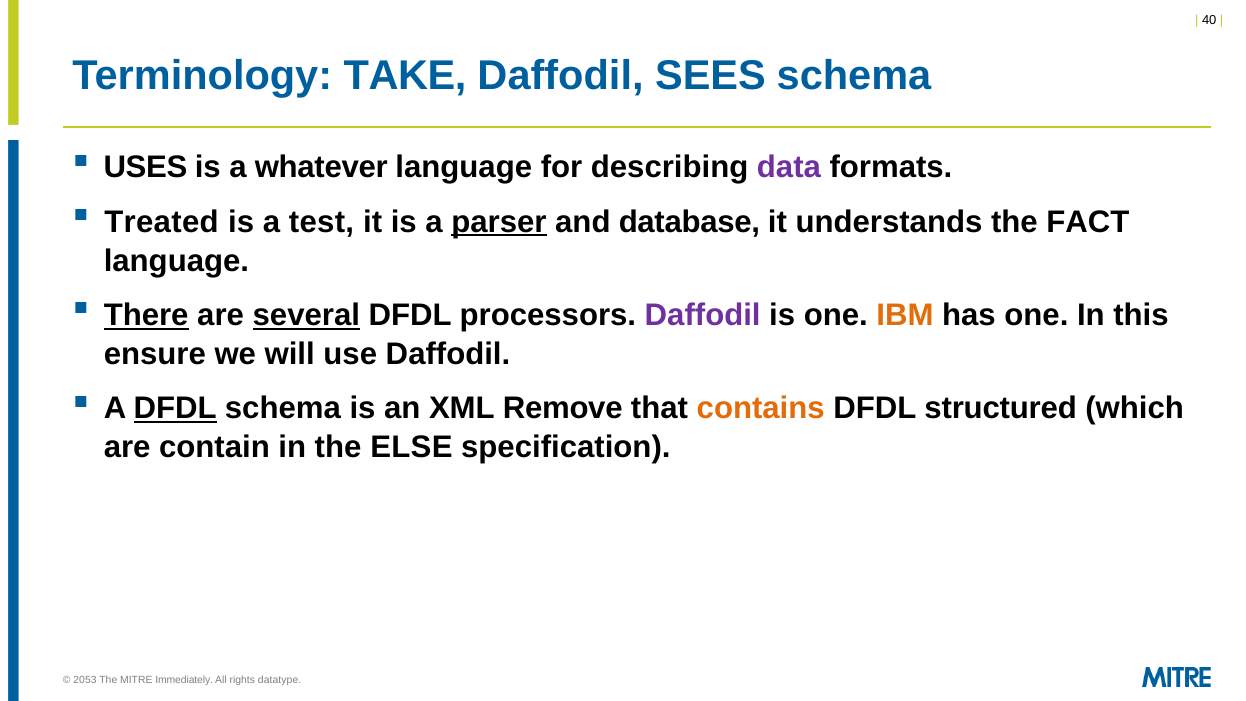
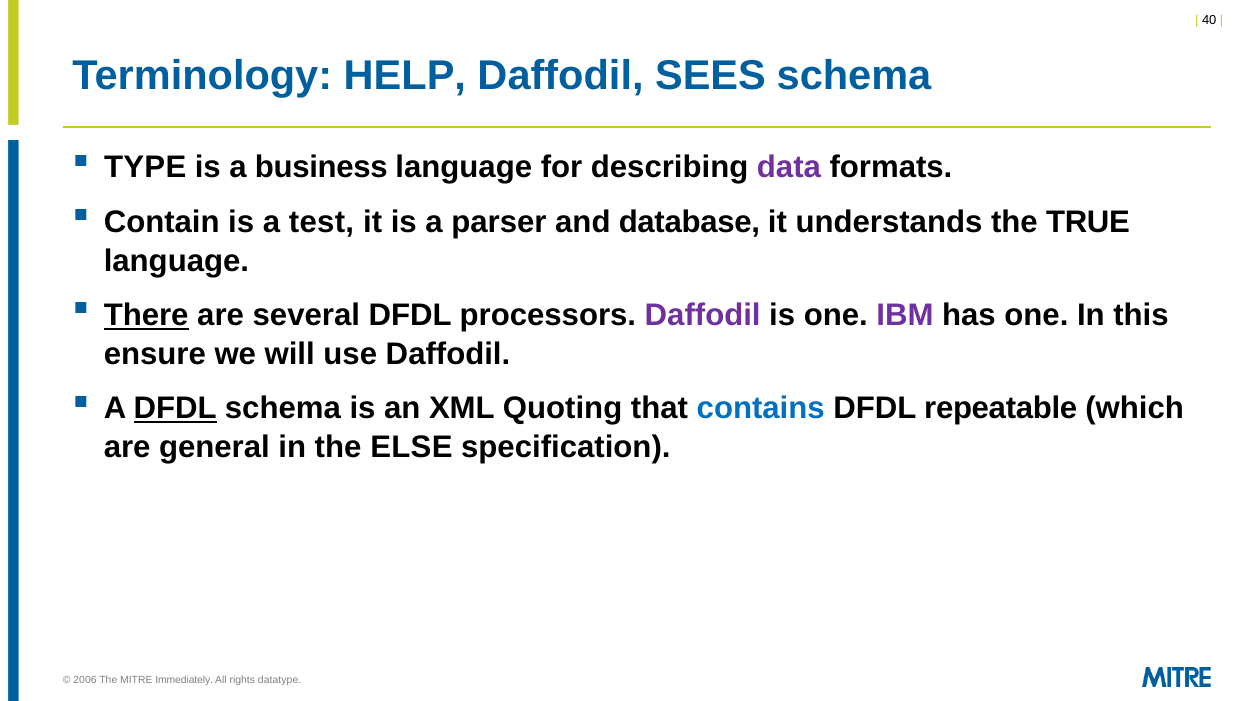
TAKE: TAKE -> HELP (405, 75)
USES: USES -> TYPE (145, 167)
whatever: whatever -> business (321, 167)
Treated: Treated -> Contain (162, 222)
parser underline: present -> none (499, 222)
FACT: FACT -> TRUE (1088, 222)
several underline: present -> none (306, 315)
IBM colour: orange -> purple (905, 315)
Remove: Remove -> Quoting (563, 409)
contains colour: orange -> blue (761, 409)
structured: structured -> repeatable (1001, 409)
contain: contain -> general (214, 448)
2053: 2053 -> 2006 (85, 679)
